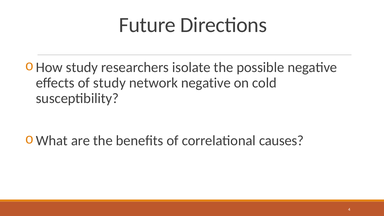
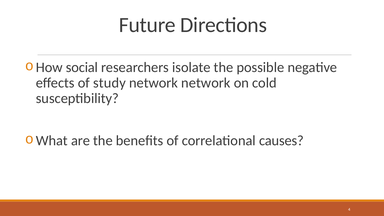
How study: study -> social (82, 67)
network negative: negative -> network (206, 83)
